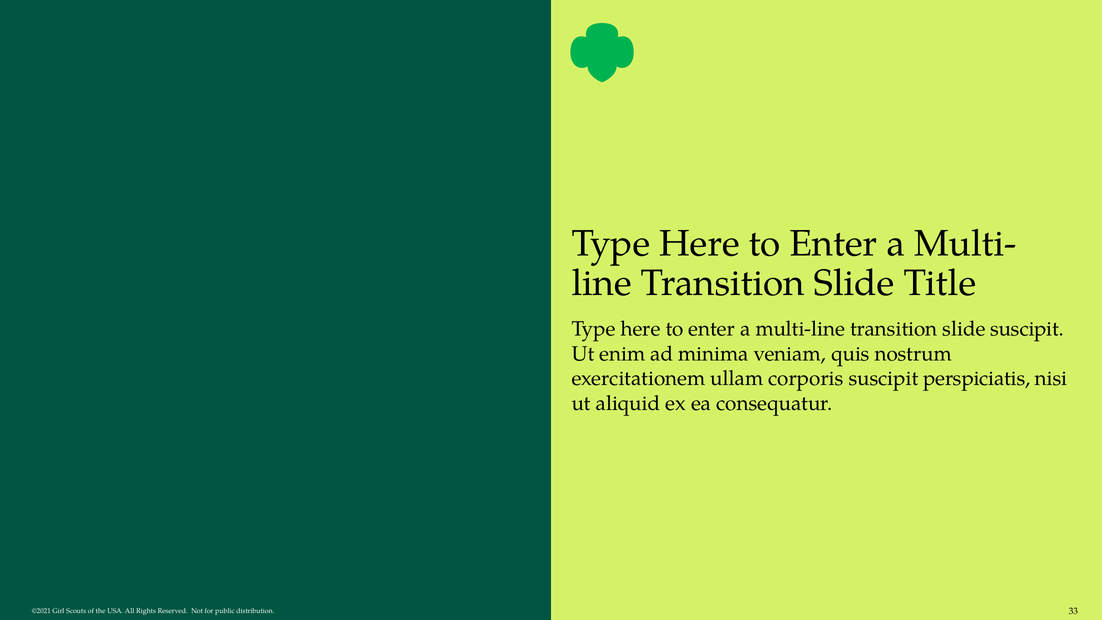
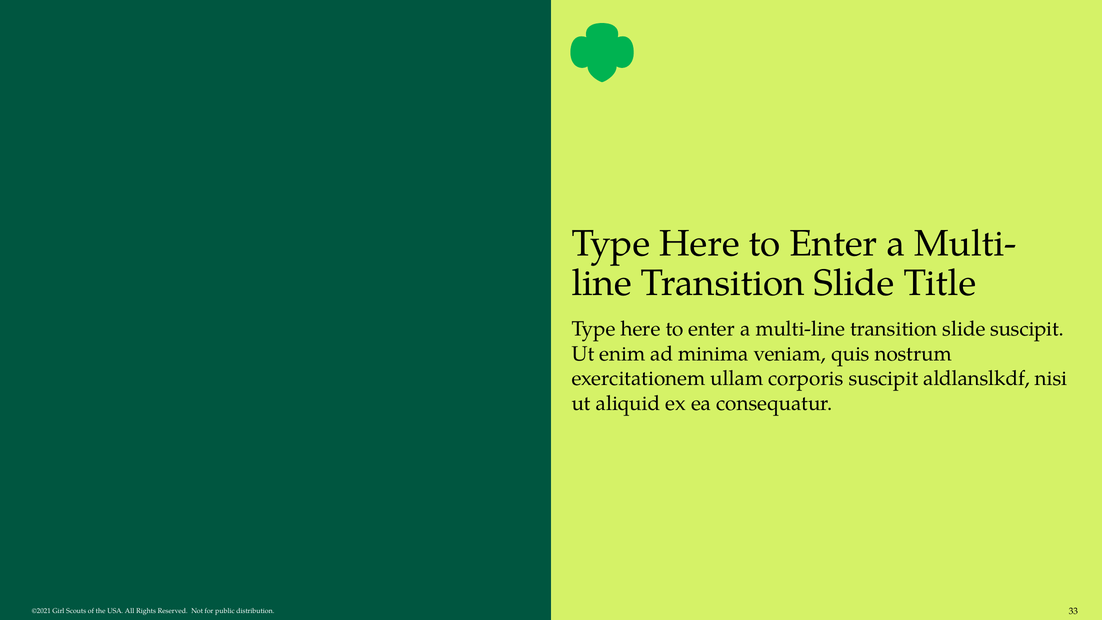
perspiciatis: perspiciatis -> aldlanslkdf (977, 379)
